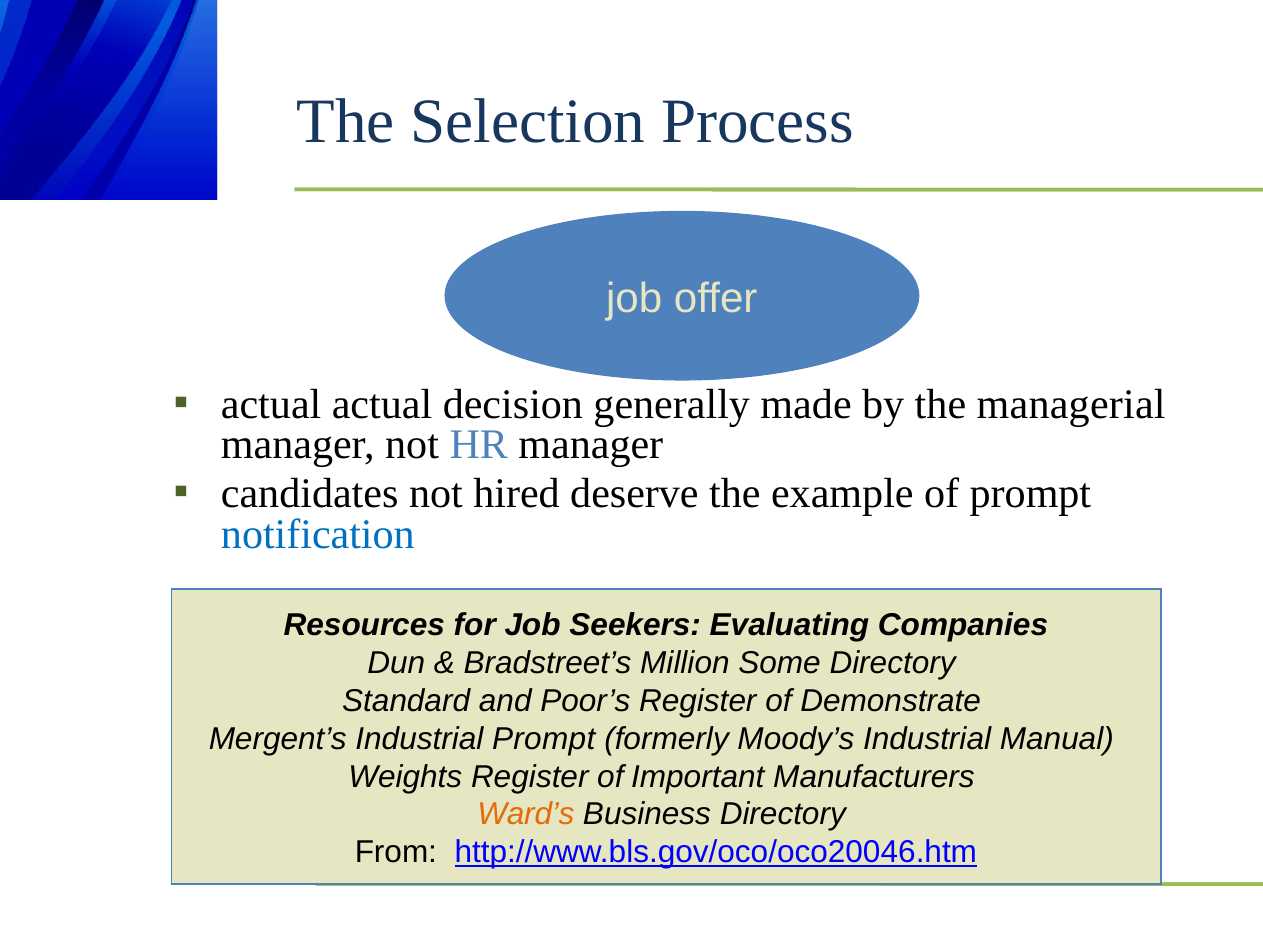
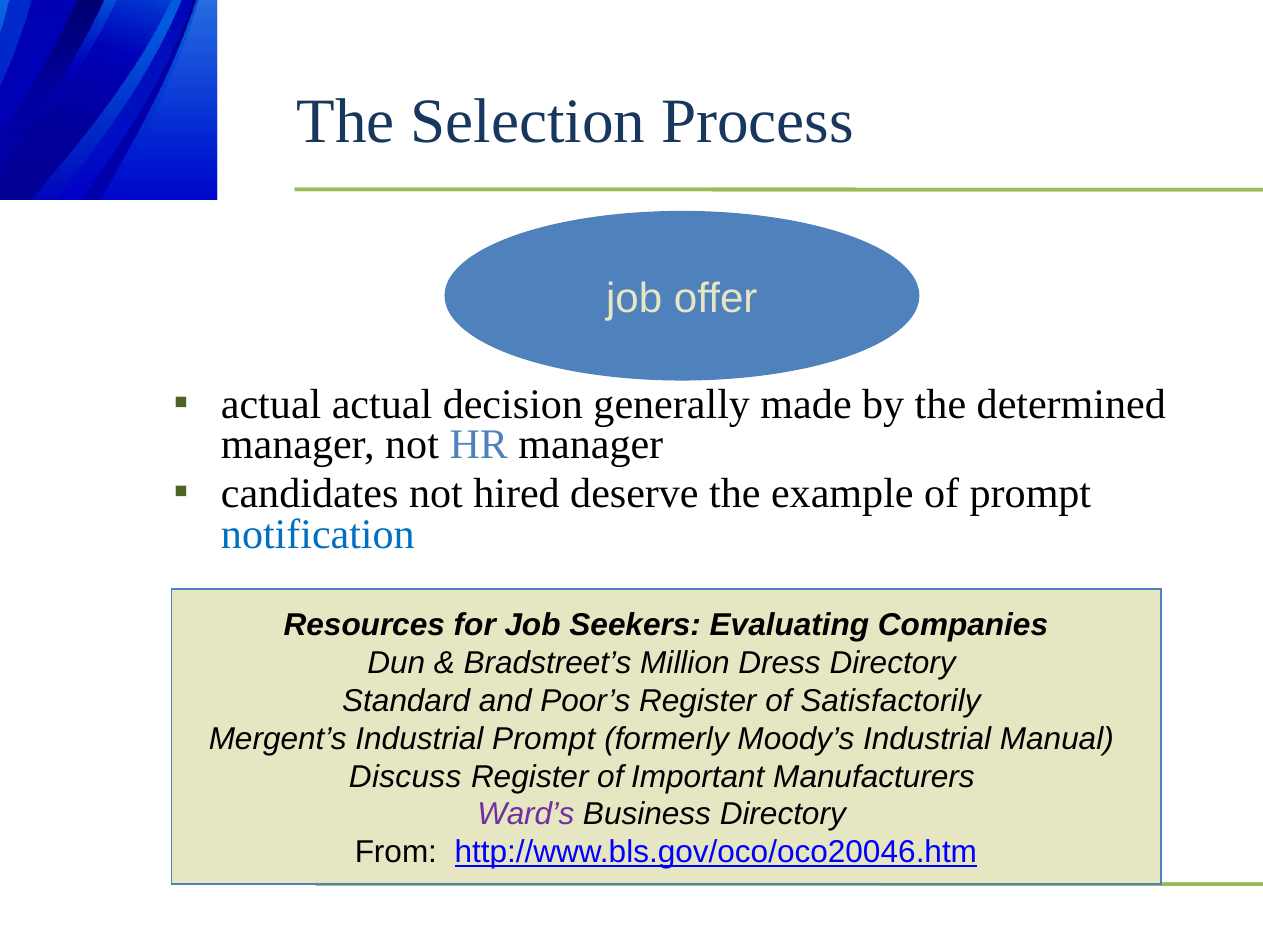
managerial: managerial -> determined (1071, 405)
Some: Some -> Dress (780, 663)
Demonstrate: Demonstrate -> Satisfactorily (891, 701)
Weights: Weights -> Discuss (405, 777)
Ward’s colour: orange -> purple (526, 815)
